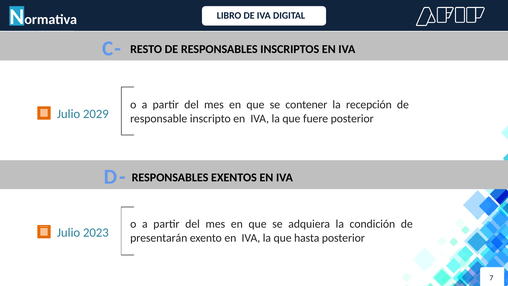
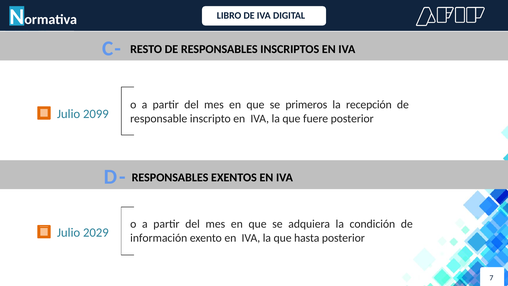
contener: contener -> primeros (306, 105)
2029: 2029 -> 2099 (96, 114)
2023: 2023 -> 2029 (96, 233)
presentarán: presentarán -> información (159, 238)
